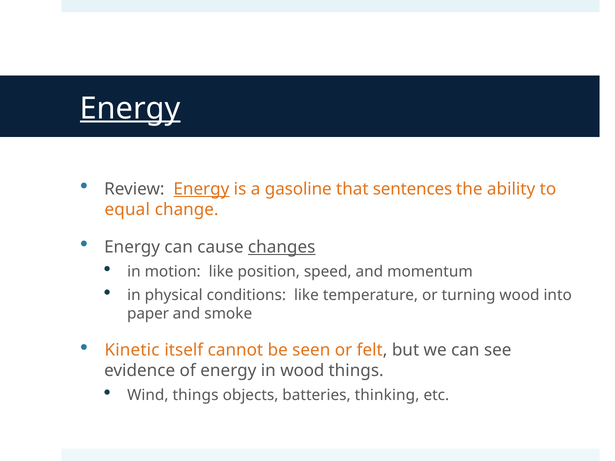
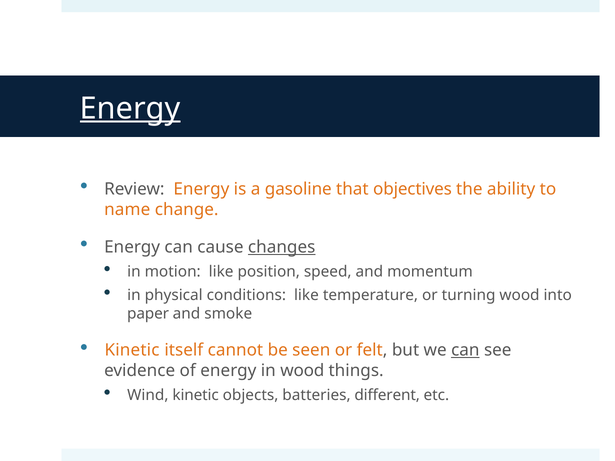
Energy underline: present -> none (201, 189)
sentences: sentences -> objectives (412, 189)
equal: equal -> name (127, 210)
can underline: none -> present (465, 350)
Wind things: things -> kinetic (196, 395)
thinking: thinking -> different (387, 395)
